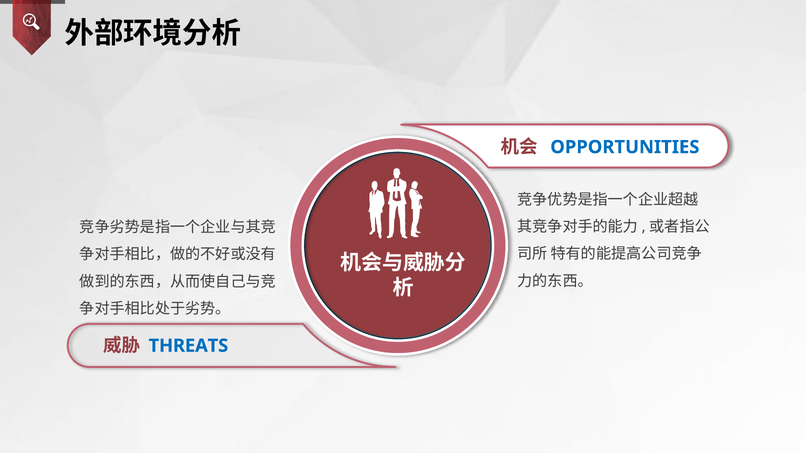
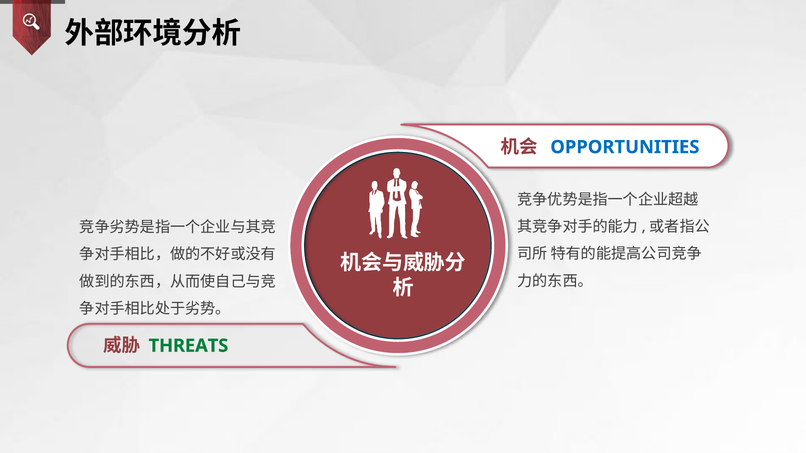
THREATS colour: blue -> green (188, 346)
